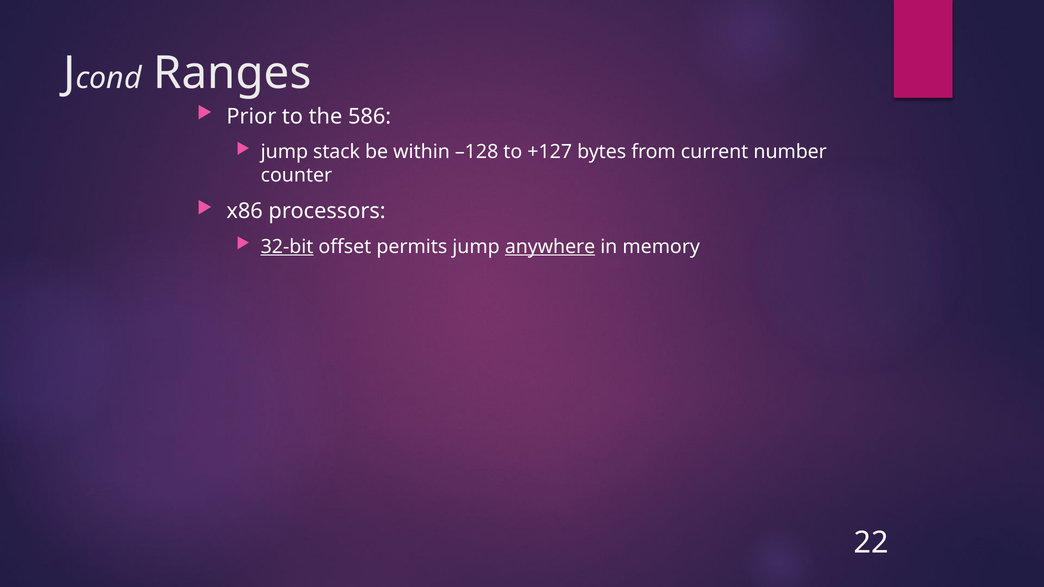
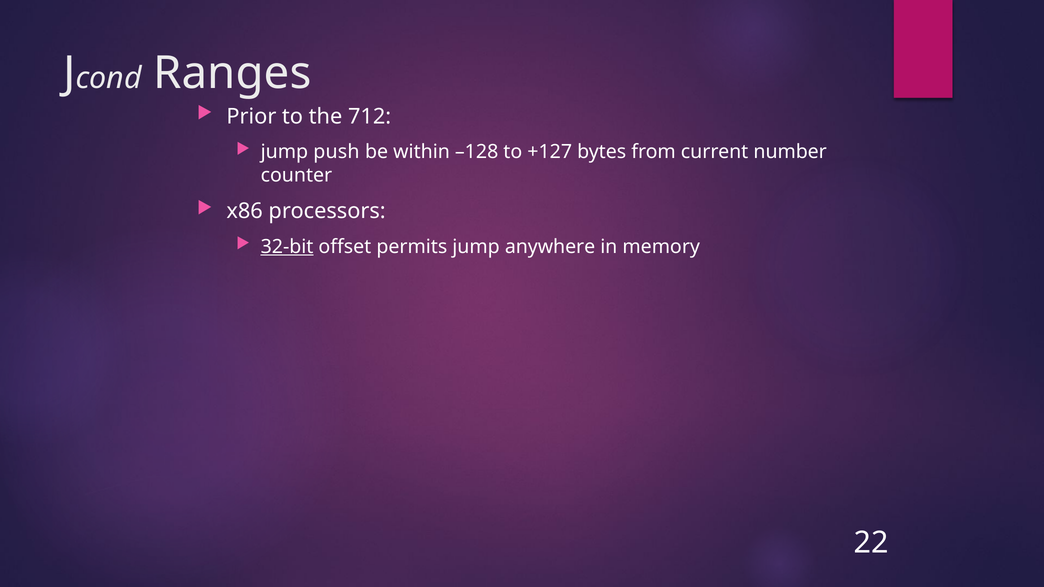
586: 586 -> 712 (370, 116)
stack: stack -> push (336, 152)
anywhere underline: present -> none (550, 247)
